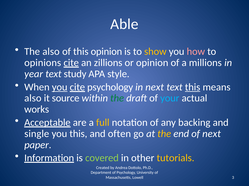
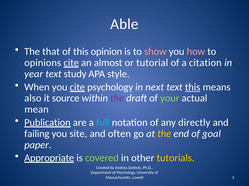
The also: also -> that (51, 52)
show colour: yellow -> pink (155, 52)
zillions: zillions -> almost (108, 63)
or opinion: opinion -> tutorial (152, 63)
millions: millions -> citation (205, 63)
you underline: present -> none (60, 87)
the colour: green -> purple (117, 99)
your colour: light blue -> light green (170, 99)
works: works -> mean (37, 110)
Acceptable: Acceptable -> Publication (47, 123)
full colour: yellow -> light blue (103, 123)
backing: backing -> directly (194, 123)
single: single -> failing (37, 134)
you this: this -> site (78, 134)
of next: next -> goal (212, 134)
Information: Information -> Appropriate (49, 159)
